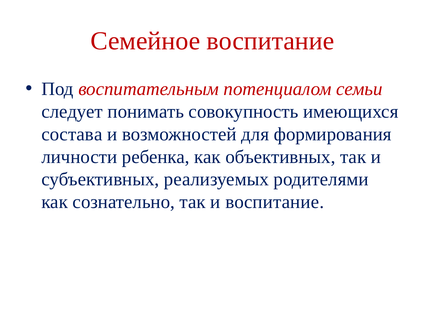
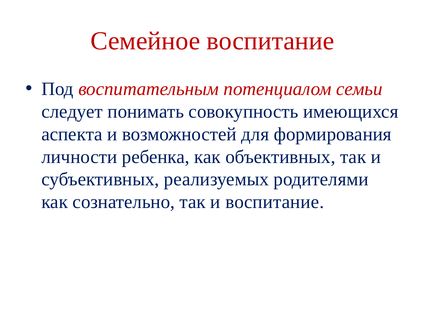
состава: состава -> аспекта (72, 135)
